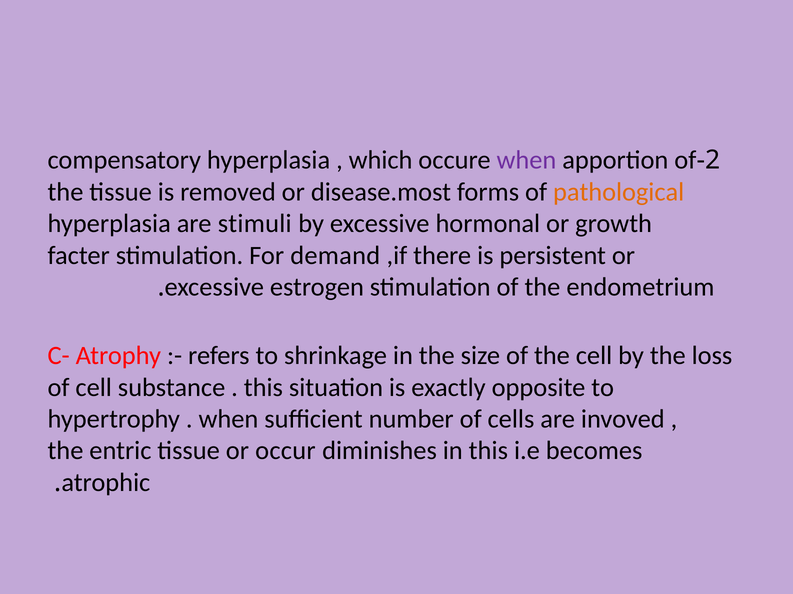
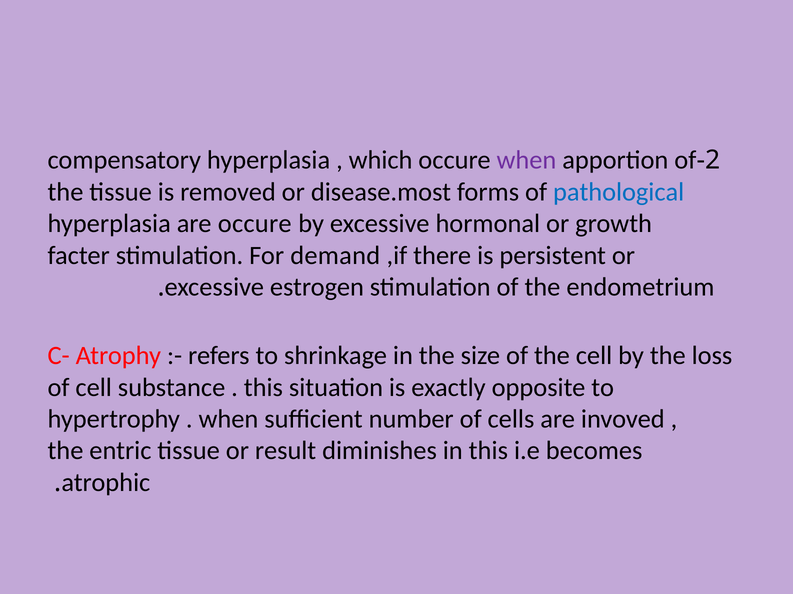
pathological colour: orange -> blue (619, 192)
are stimuli: stimuli -> occure (255, 224)
occur: occur -> result (286, 451)
